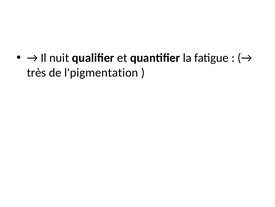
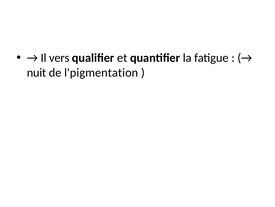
nuit: nuit -> vers (59, 58)
très: très -> nuit (37, 72)
